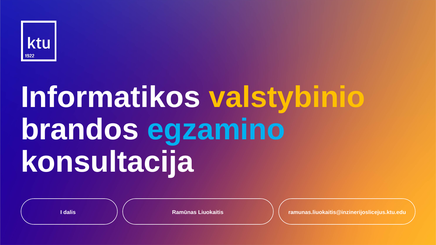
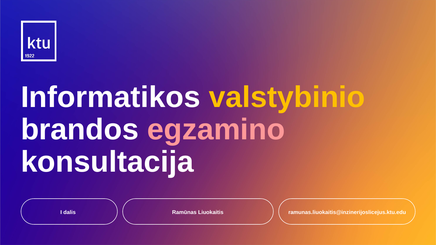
egzamino colour: light blue -> pink (216, 130)
